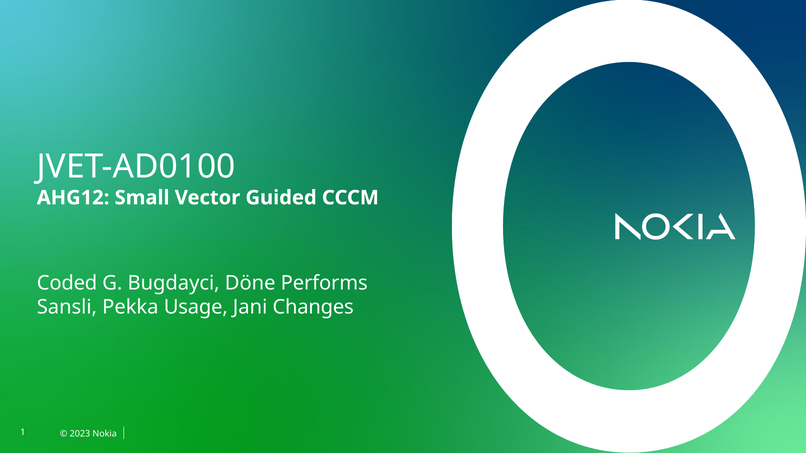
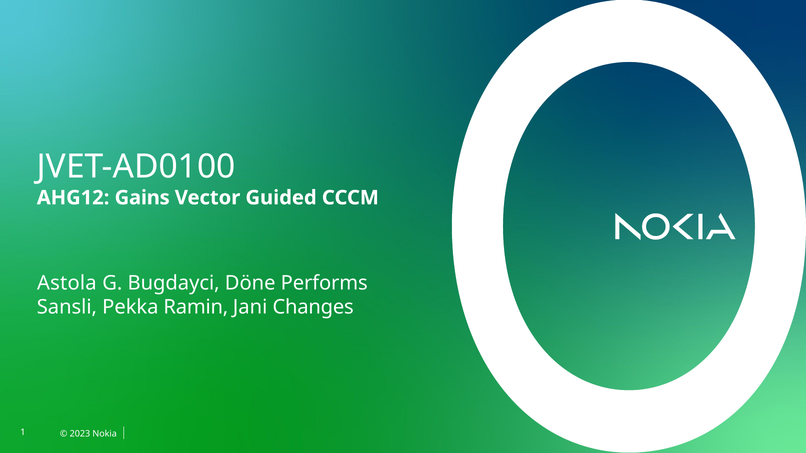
Small: Small -> Gains (142, 198)
Coded: Coded -> Astola (67, 283)
Usage: Usage -> Ramin (196, 307)
